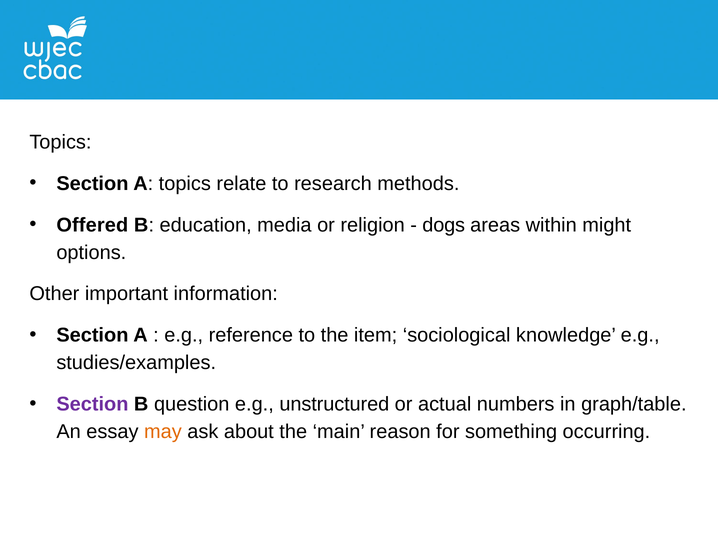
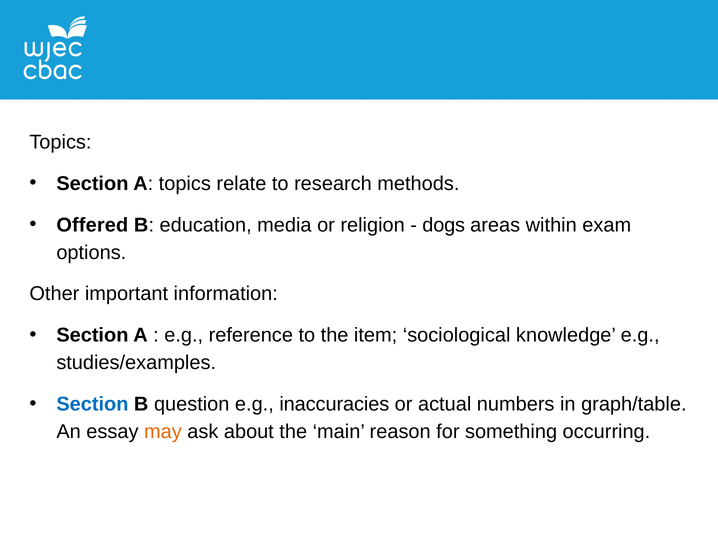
might: might -> exam (607, 225)
Section colour: purple -> blue (92, 405)
unstructured: unstructured -> inaccuracies (334, 405)
